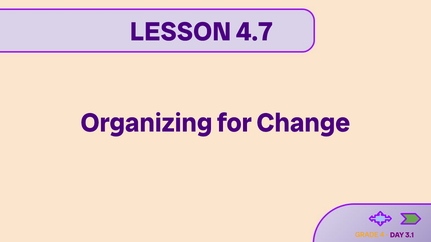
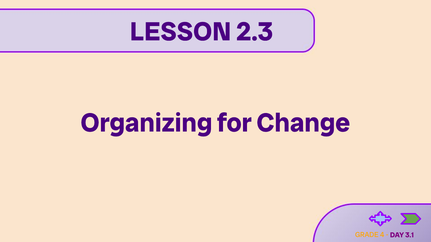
4.7: 4.7 -> 2.3 (255, 32)
